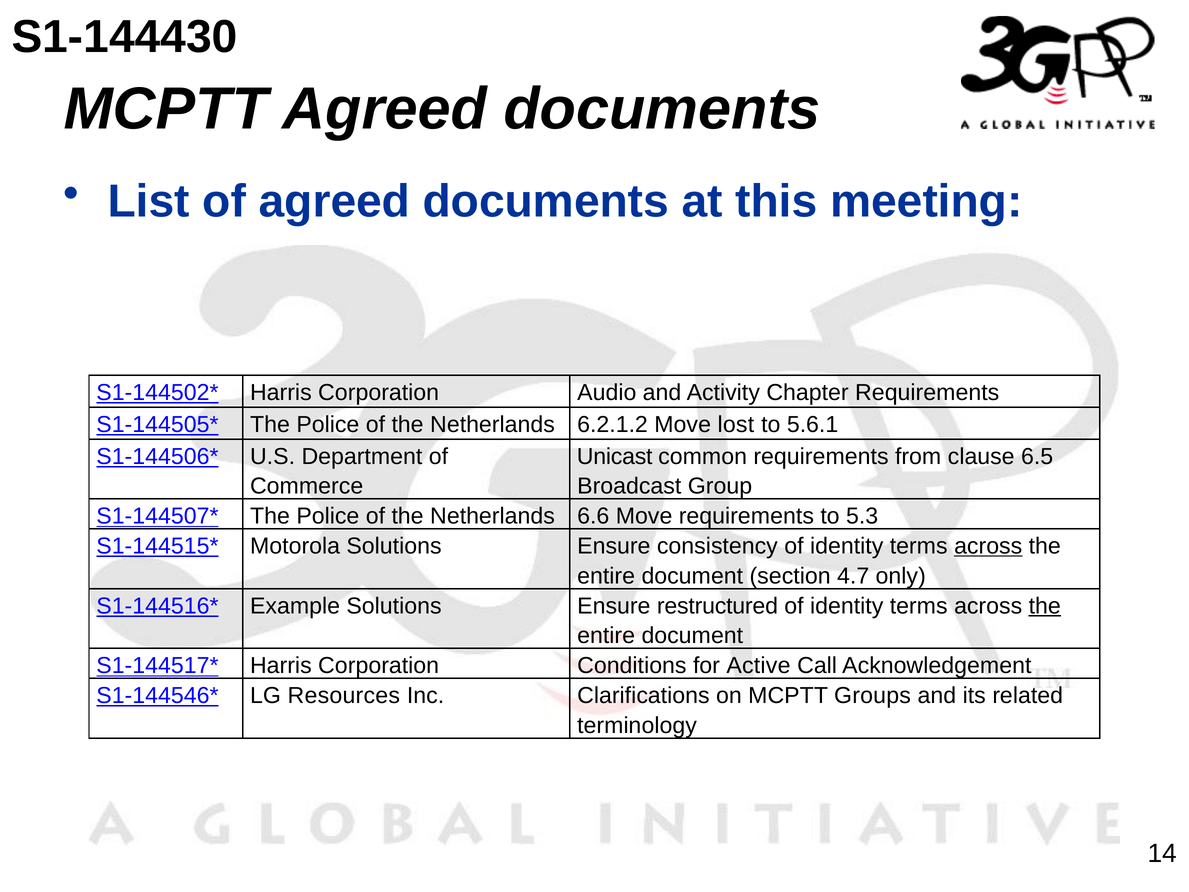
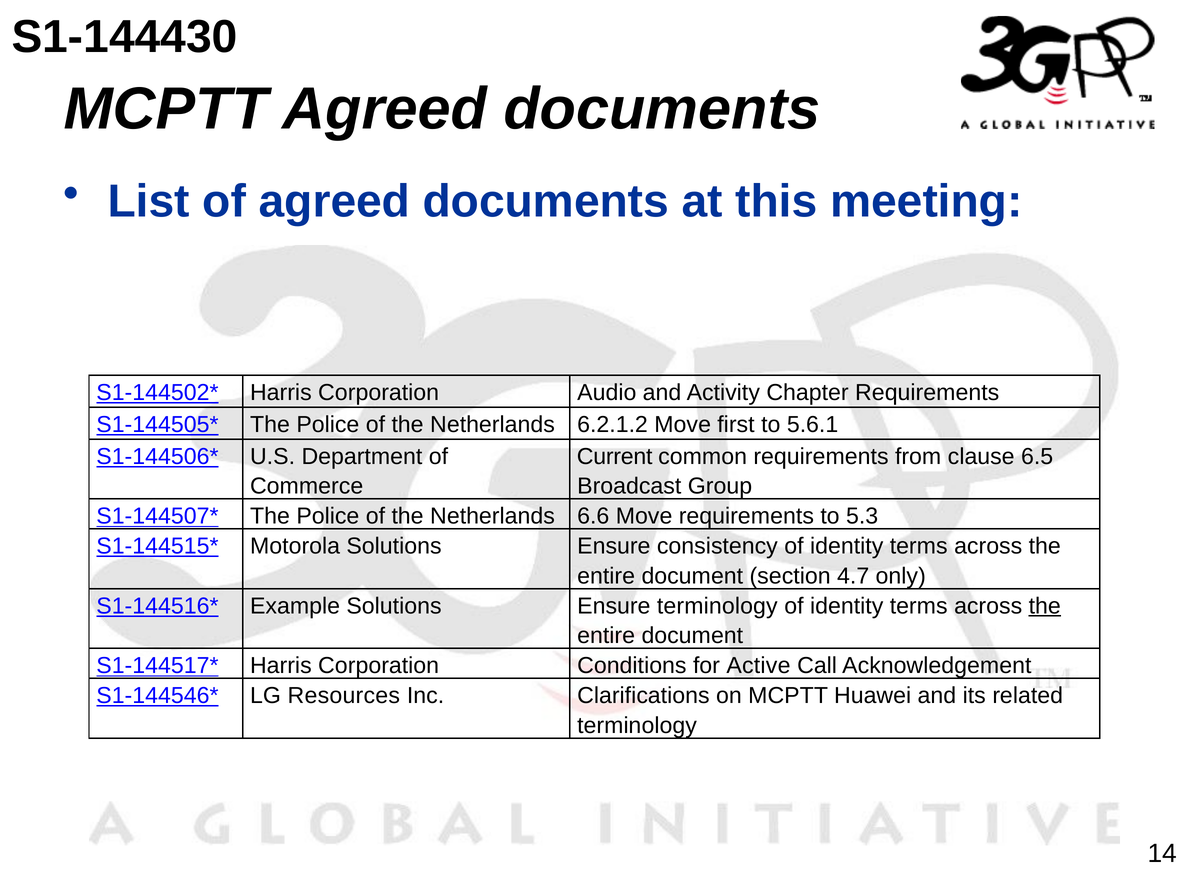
lost: lost -> first (736, 424)
Unicast: Unicast -> Current (615, 456)
across underline: present -> none (988, 546)
Ensure restructured: restructured -> terminology (717, 606)
Groups: Groups -> Huawei (873, 695)
